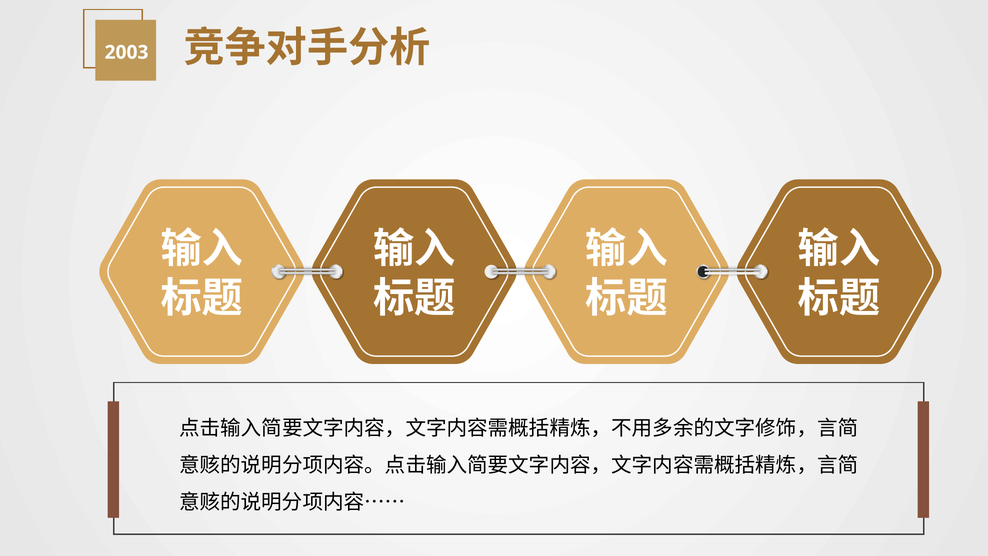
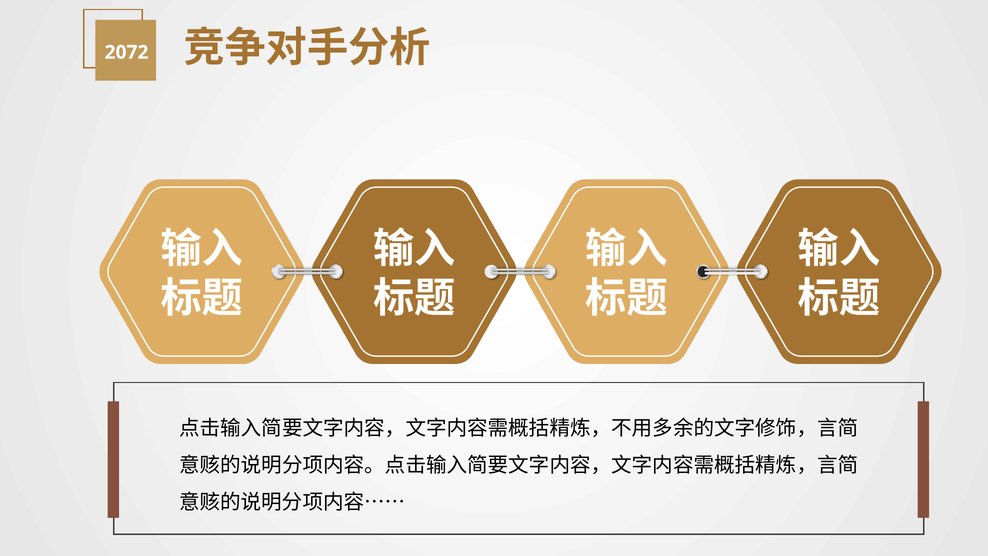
2003: 2003 -> 2072 (127, 52)
